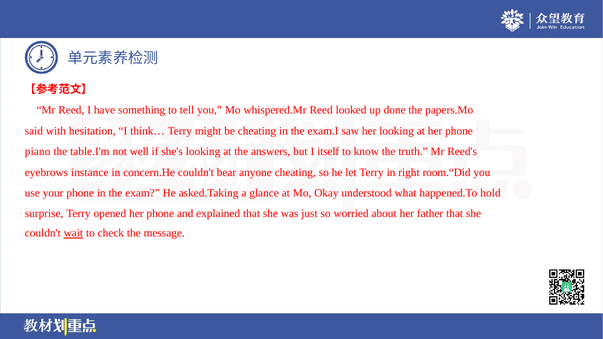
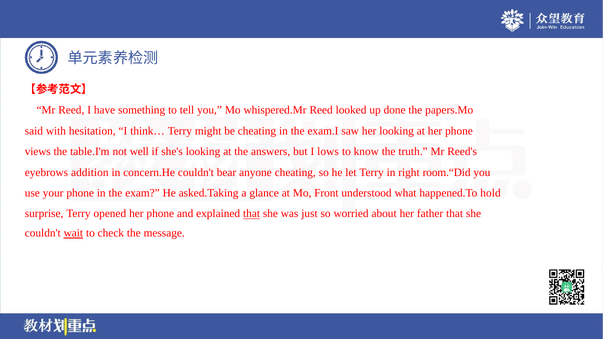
piano: piano -> views (38, 152)
itself: itself -> lows (328, 152)
instance: instance -> addition (90, 172)
Okay: Okay -> Front (326, 193)
that underline: none -> present (252, 214)
